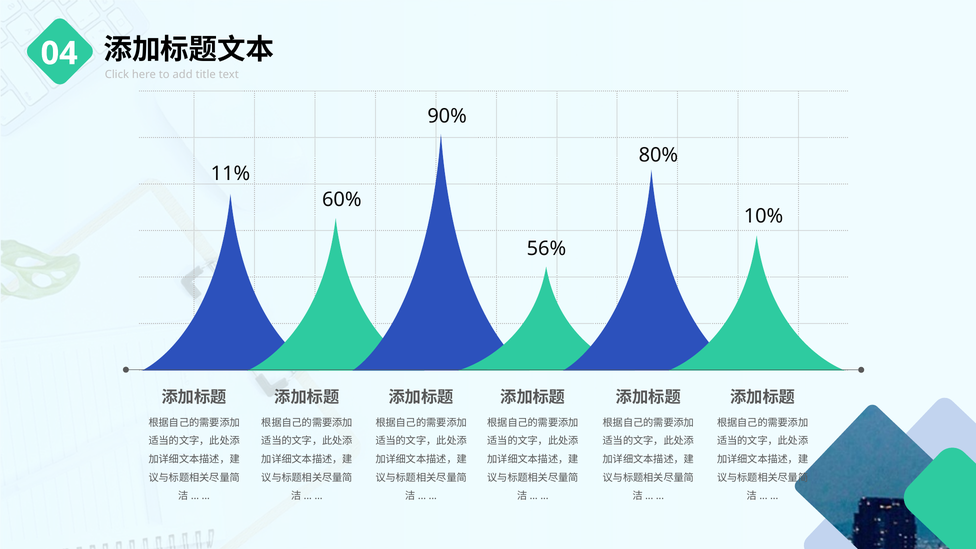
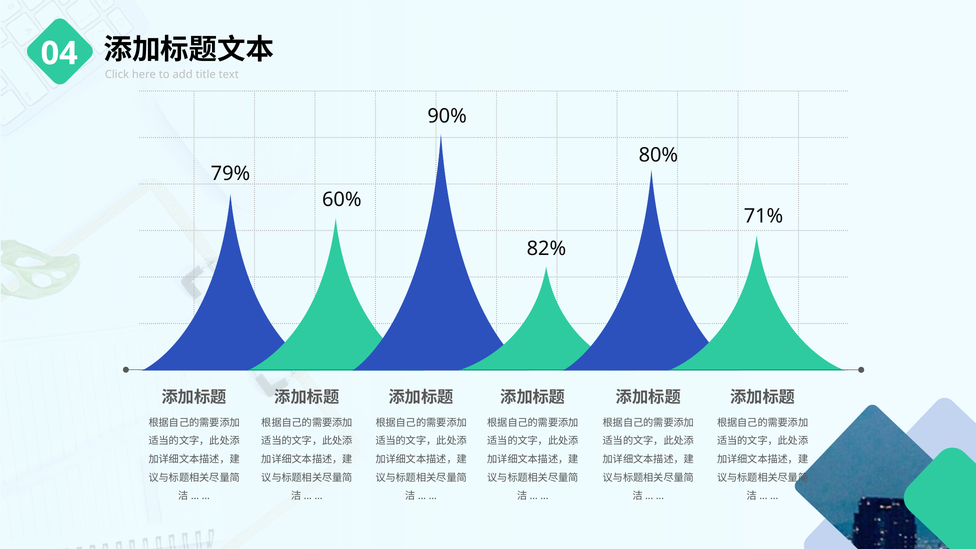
11%: 11% -> 79% (230, 173)
10%: 10% -> 71% (763, 216)
56%: 56% -> 82% (546, 249)
